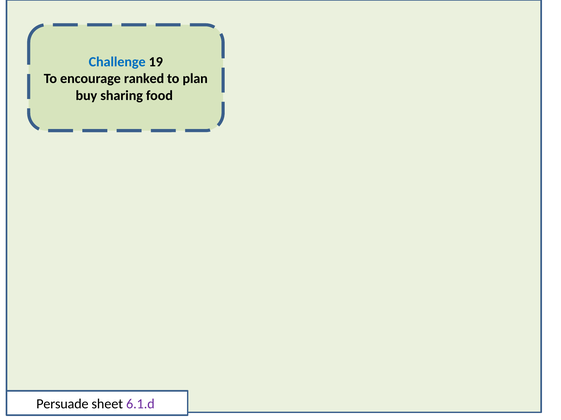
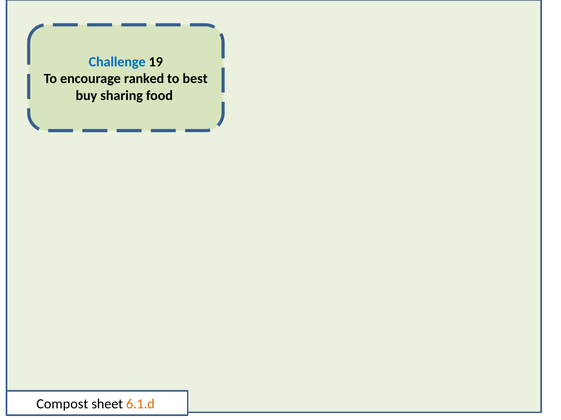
plan: plan -> best (195, 79)
Persuade: Persuade -> Compost (62, 405)
6.1.d colour: purple -> orange (140, 405)
